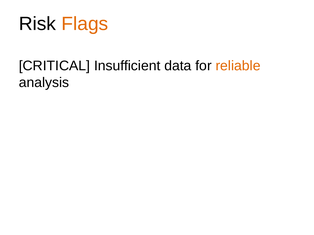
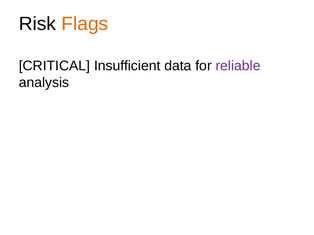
reliable colour: orange -> purple (238, 66)
